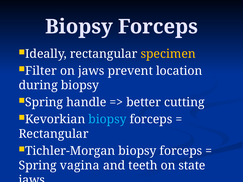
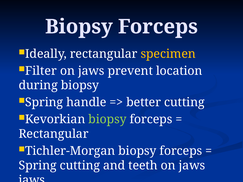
biopsy colour: light blue -> light green (107, 120)
Spring vagina: vagina -> cutting (80, 166)
teeth on state: state -> jaws (192, 166)
